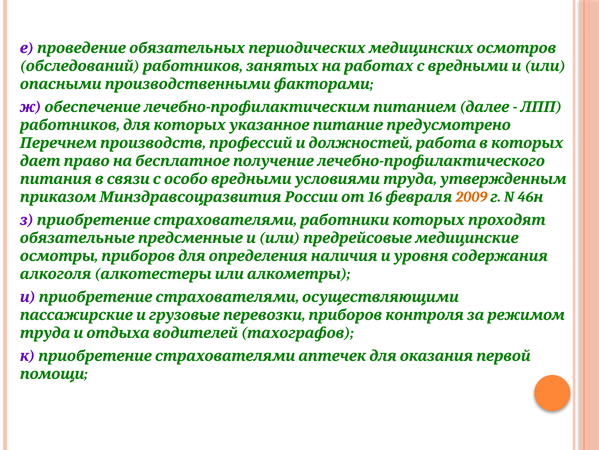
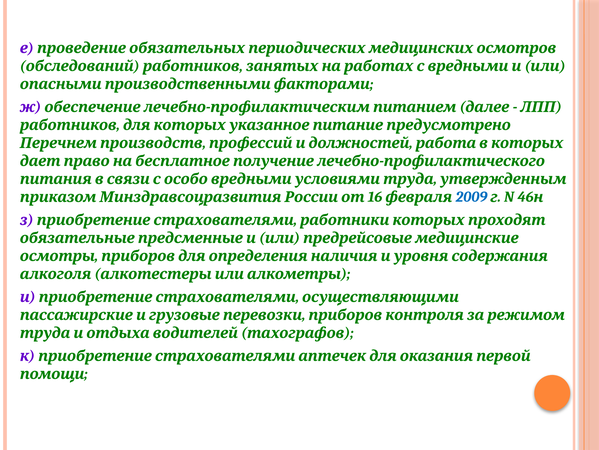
2009 colour: orange -> blue (472, 197)
